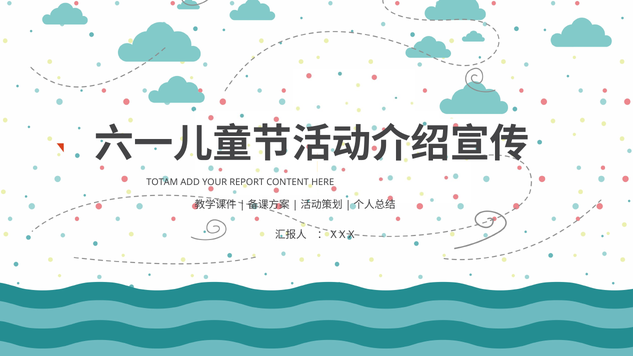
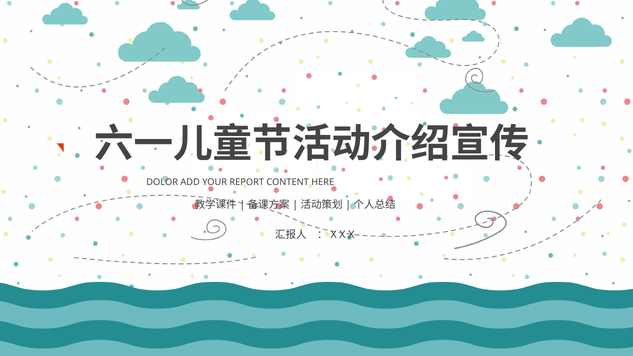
TOTAM: TOTAM -> DOLOR (162, 182)
